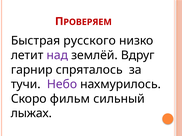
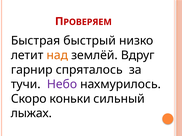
русского: русского -> быстрый (90, 41)
над colour: purple -> orange (57, 55)
фильм: фильм -> коньки (70, 99)
